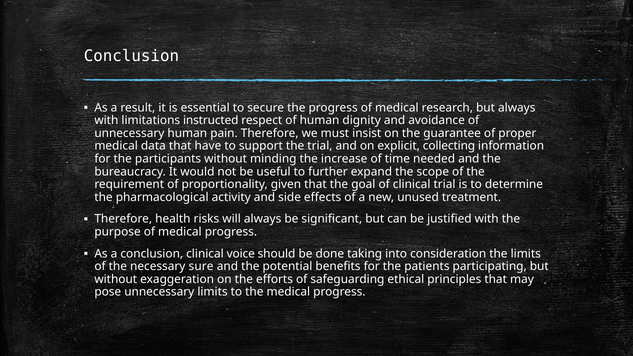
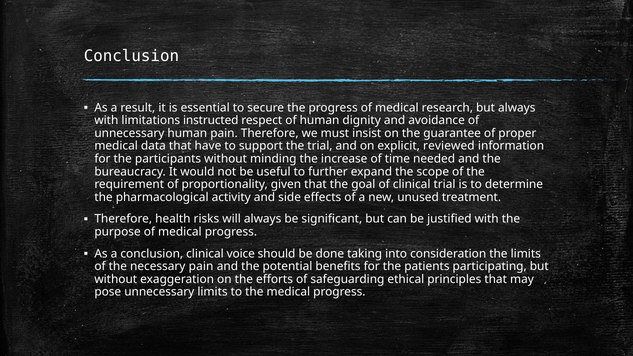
collecting: collecting -> reviewed (449, 146)
necessary sure: sure -> pain (201, 266)
